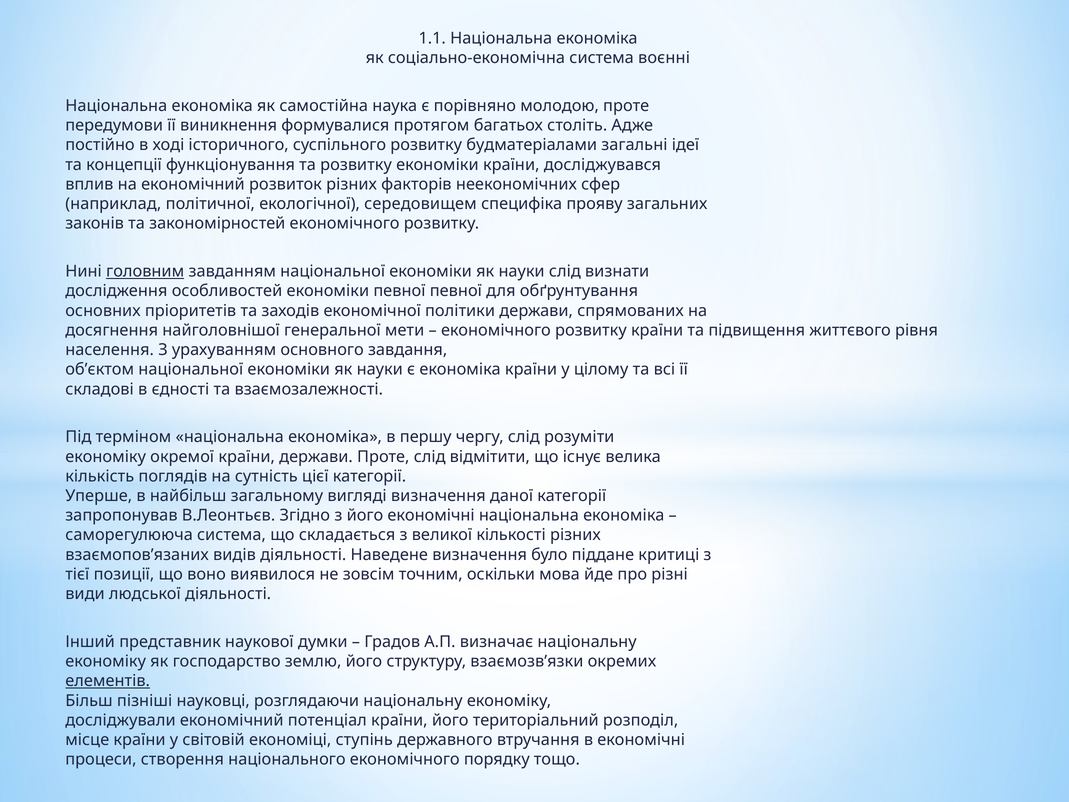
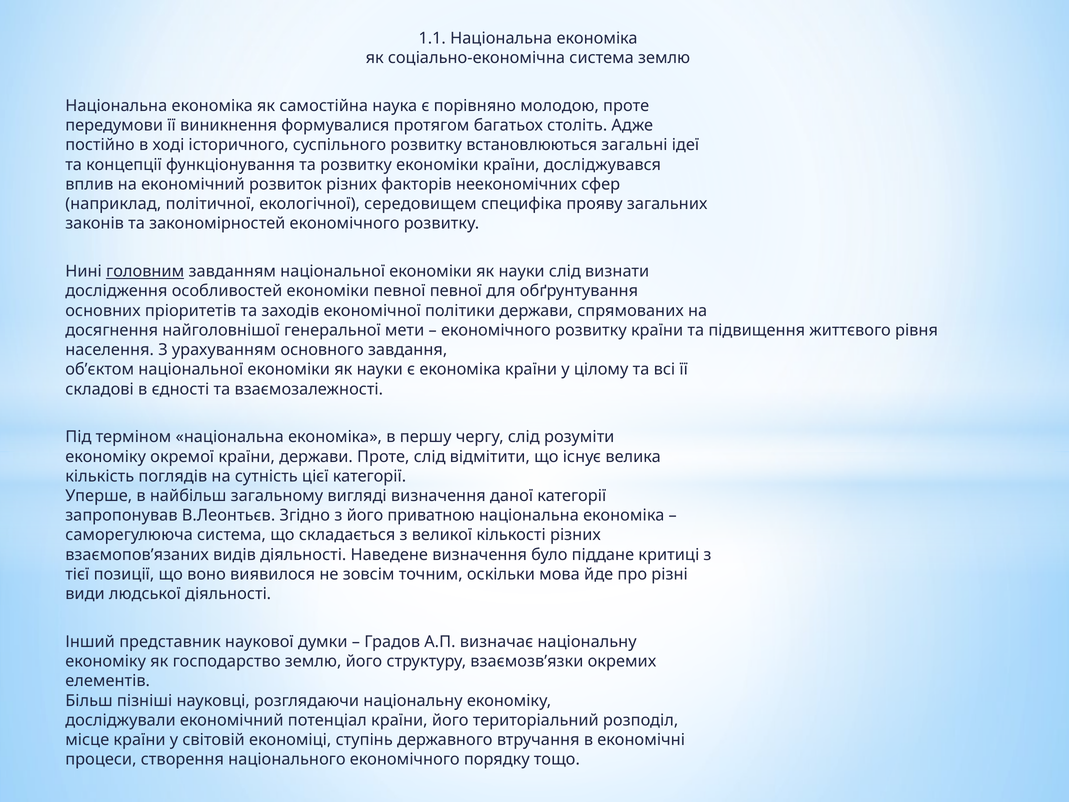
система воєнні: воєнні -> землю (664, 58)
будматеріалами: будматеріалами -> встановлюються (532, 145)
його економічні: економічні -> приватною (431, 515)
елементів underline: present -> none (108, 681)
